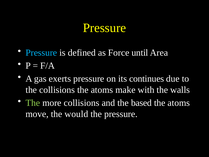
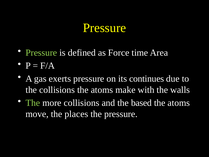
Pressure colour: light blue -> light green (41, 53)
until: until -> time (140, 53)
would: would -> places (76, 114)
